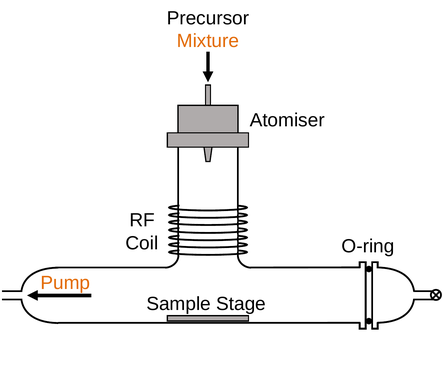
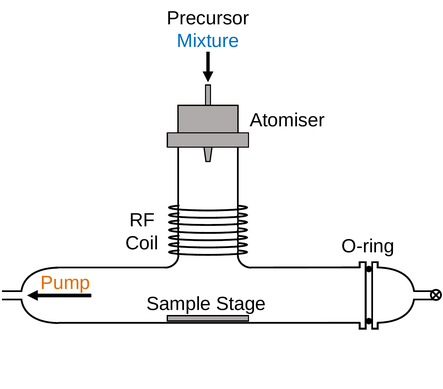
Mixture colour: orange -> blue (208, 41)
